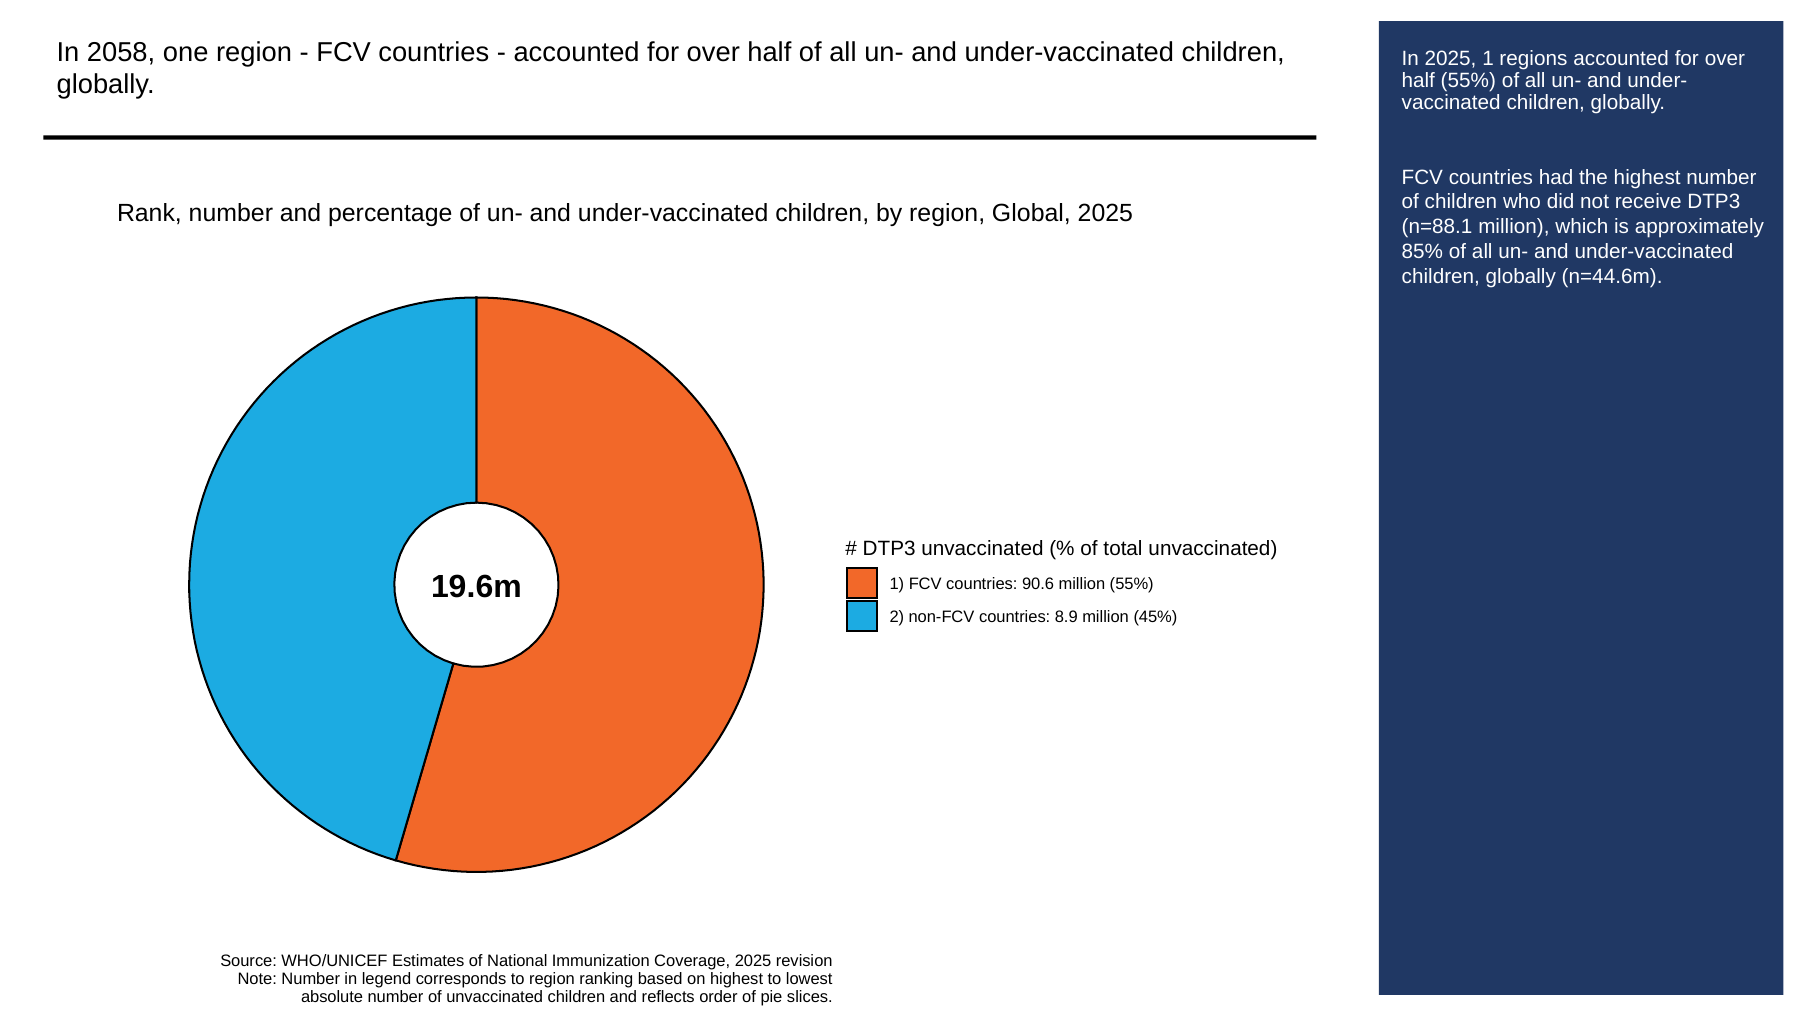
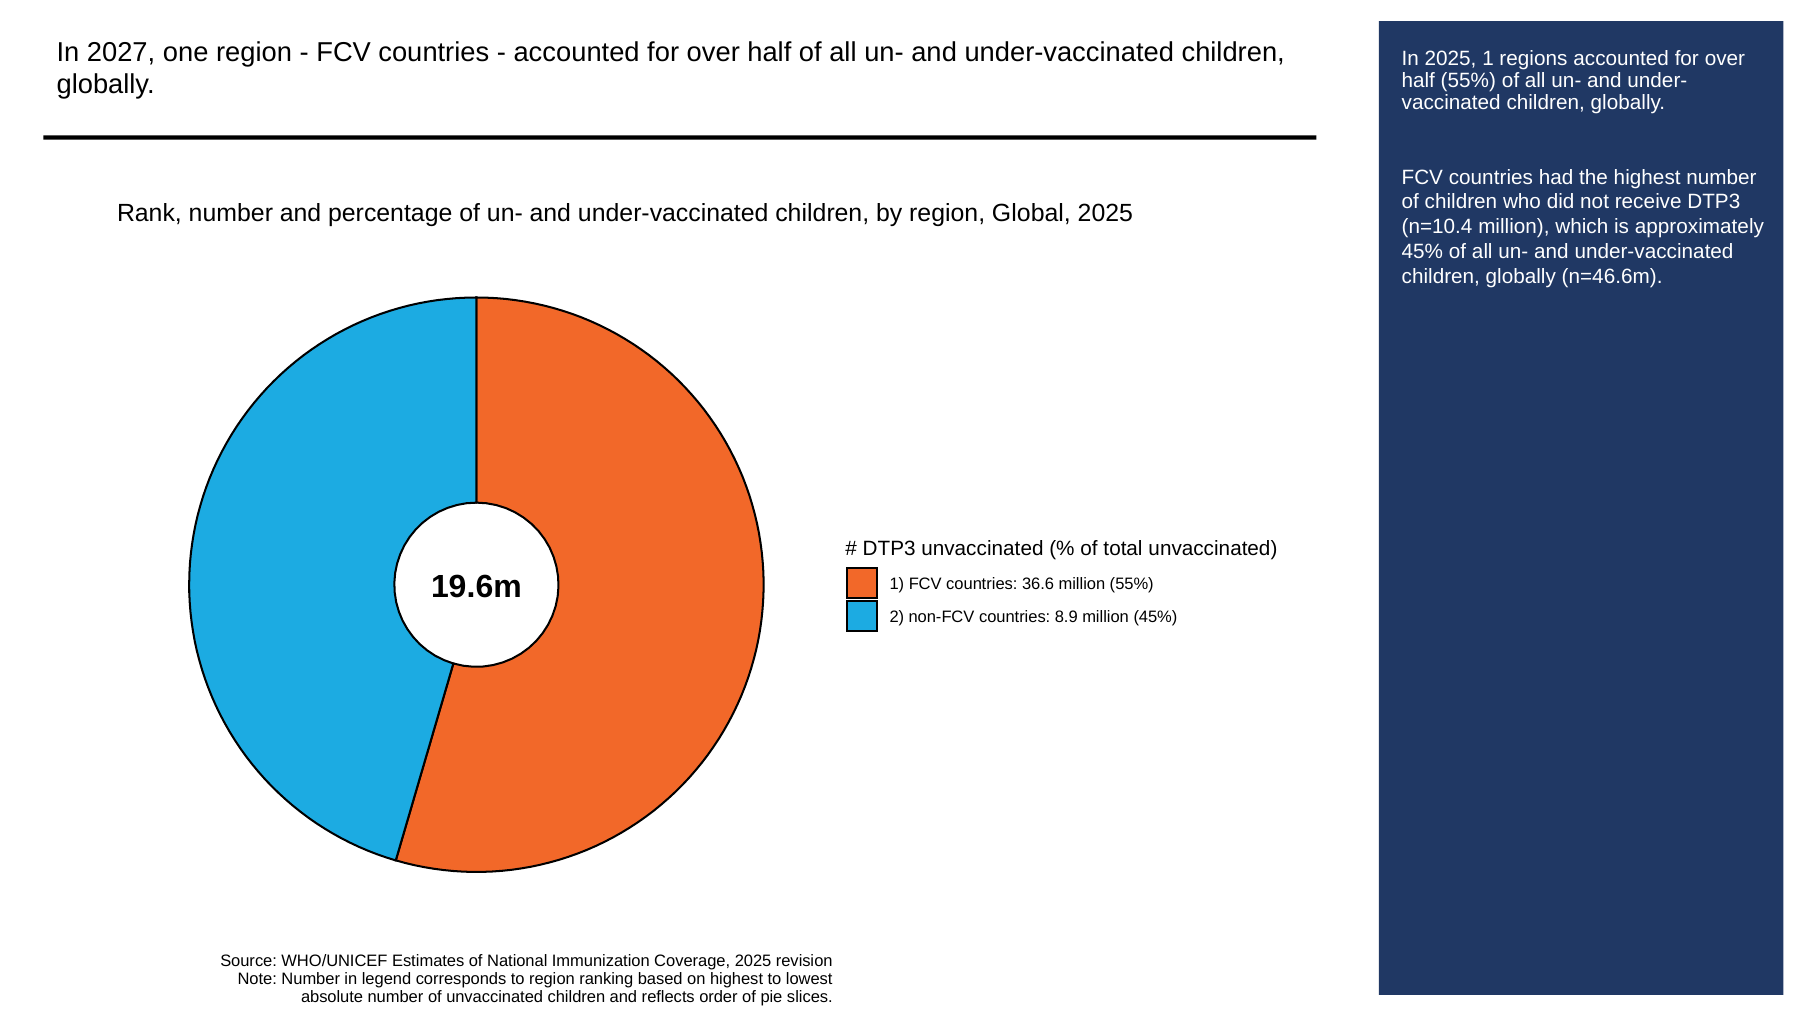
2058: 2058 -> 2027 (121, 52)
n=88.1: n=88.1 -> n=10.4 (1437, 227)
85%: 85% -> 45% (1422, 252)
n=44.6m: n=44.6m -> n=46.6m (1612, 277)
90.6: 90.6 -> 36.6 (1038, 584)
